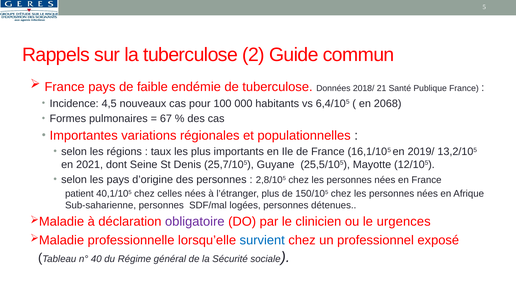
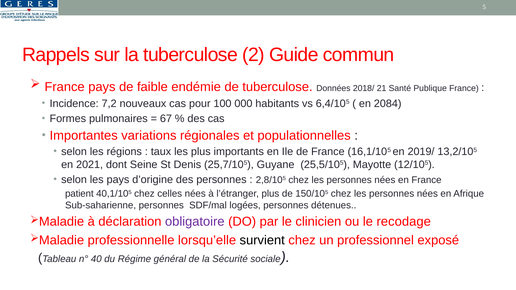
4,5: 4,5 -> 7,2 (109, 104)
2068: 2068 -> 2084 (388, 104)
urgences: urgences -> recodage (404, 222)
survient colour: blue -> black (262, 240)
